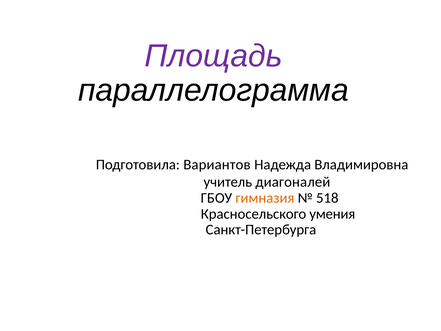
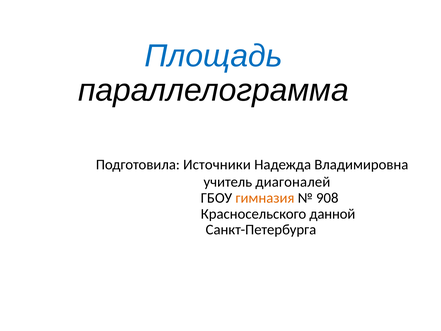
Площадь colour: purple -> blue (214, 56)
Вариантов: Вариантов -> Источники (217, 165)
518: 518 -> 908 (327, 198)
умения: умения -> данной (332, 214)
